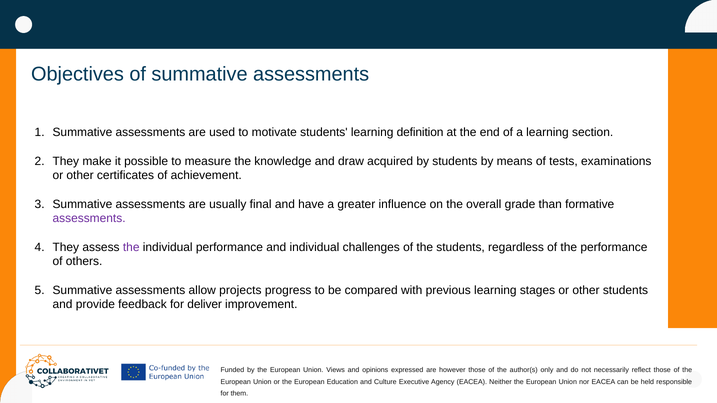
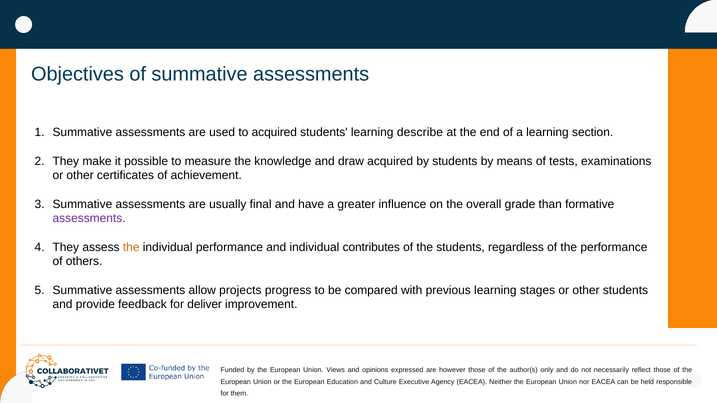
to motivate: motivate -> acquired (274, 133)
definition: definition -> describe (420, 133)
the colour: purple -> orange (131, 247)
challenges: challenges -> contributes (371, 247)
